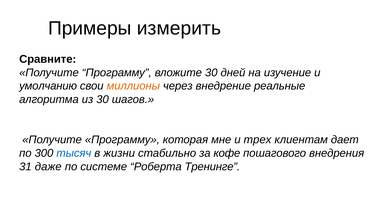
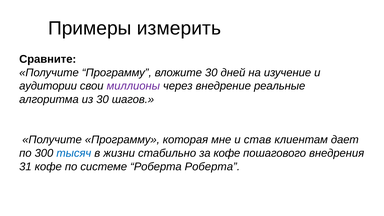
умолчанию: умолчанию -> аудитории (48, 86)
миллионы colour: orange -> purple (133, 86)
трех: трех -> став (258, 140)
31 даже: даже -> кофе (48, 167)
Роберта Тренинге: Тренинге -> Роберта (212, 167)
